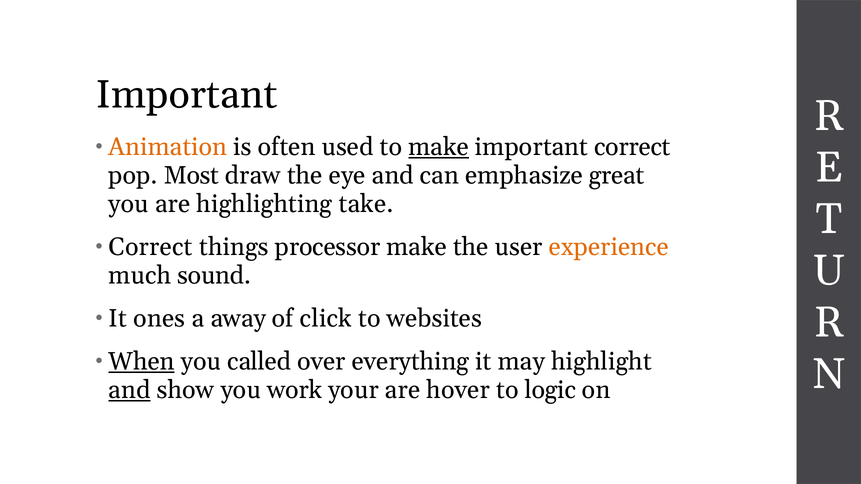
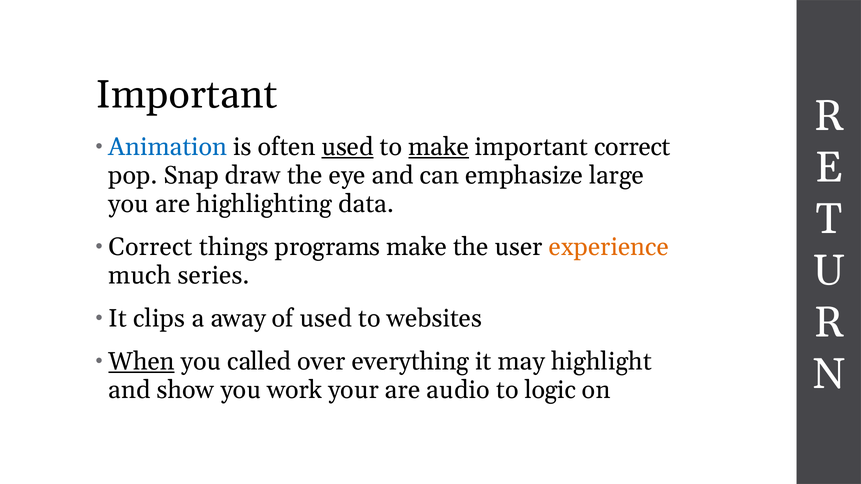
Animation colour: orange -> blue (168, 147)
used underline: none -> present (348, 147)
Most: Most -> Snap (191, 176)
great: great -> large (617, 176)
take: take -> data (366, 204)
processor: processor -> programs (328, 247)
sound: sound -> series (214, 276)
ones: ones -> clips (159, 319)
of click: click -> used (326, 319)
and underline: present -> none (129, 390)
hover: hover -> audio (458, 390)
